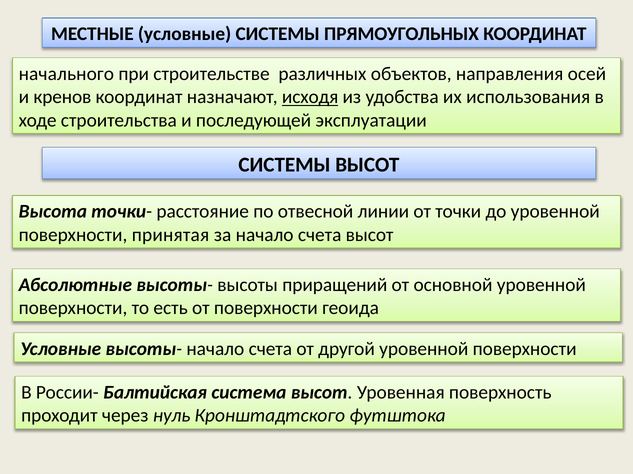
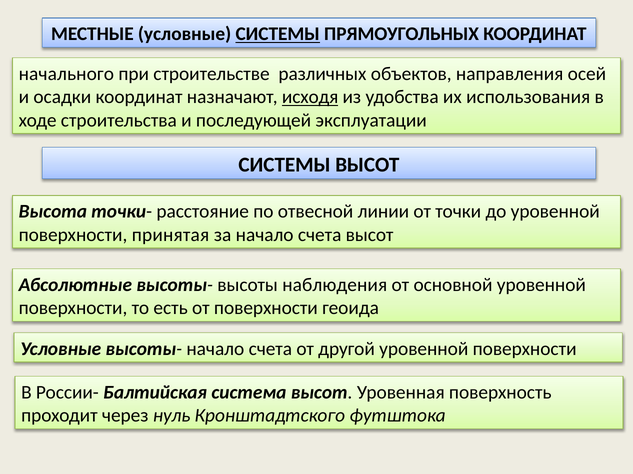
СИСТЕМЫ underline: none -> present (278, 34)
кренов: кренов -> осадки (62, 97)
приращений: приращений -> наблюдения (335, 285)
